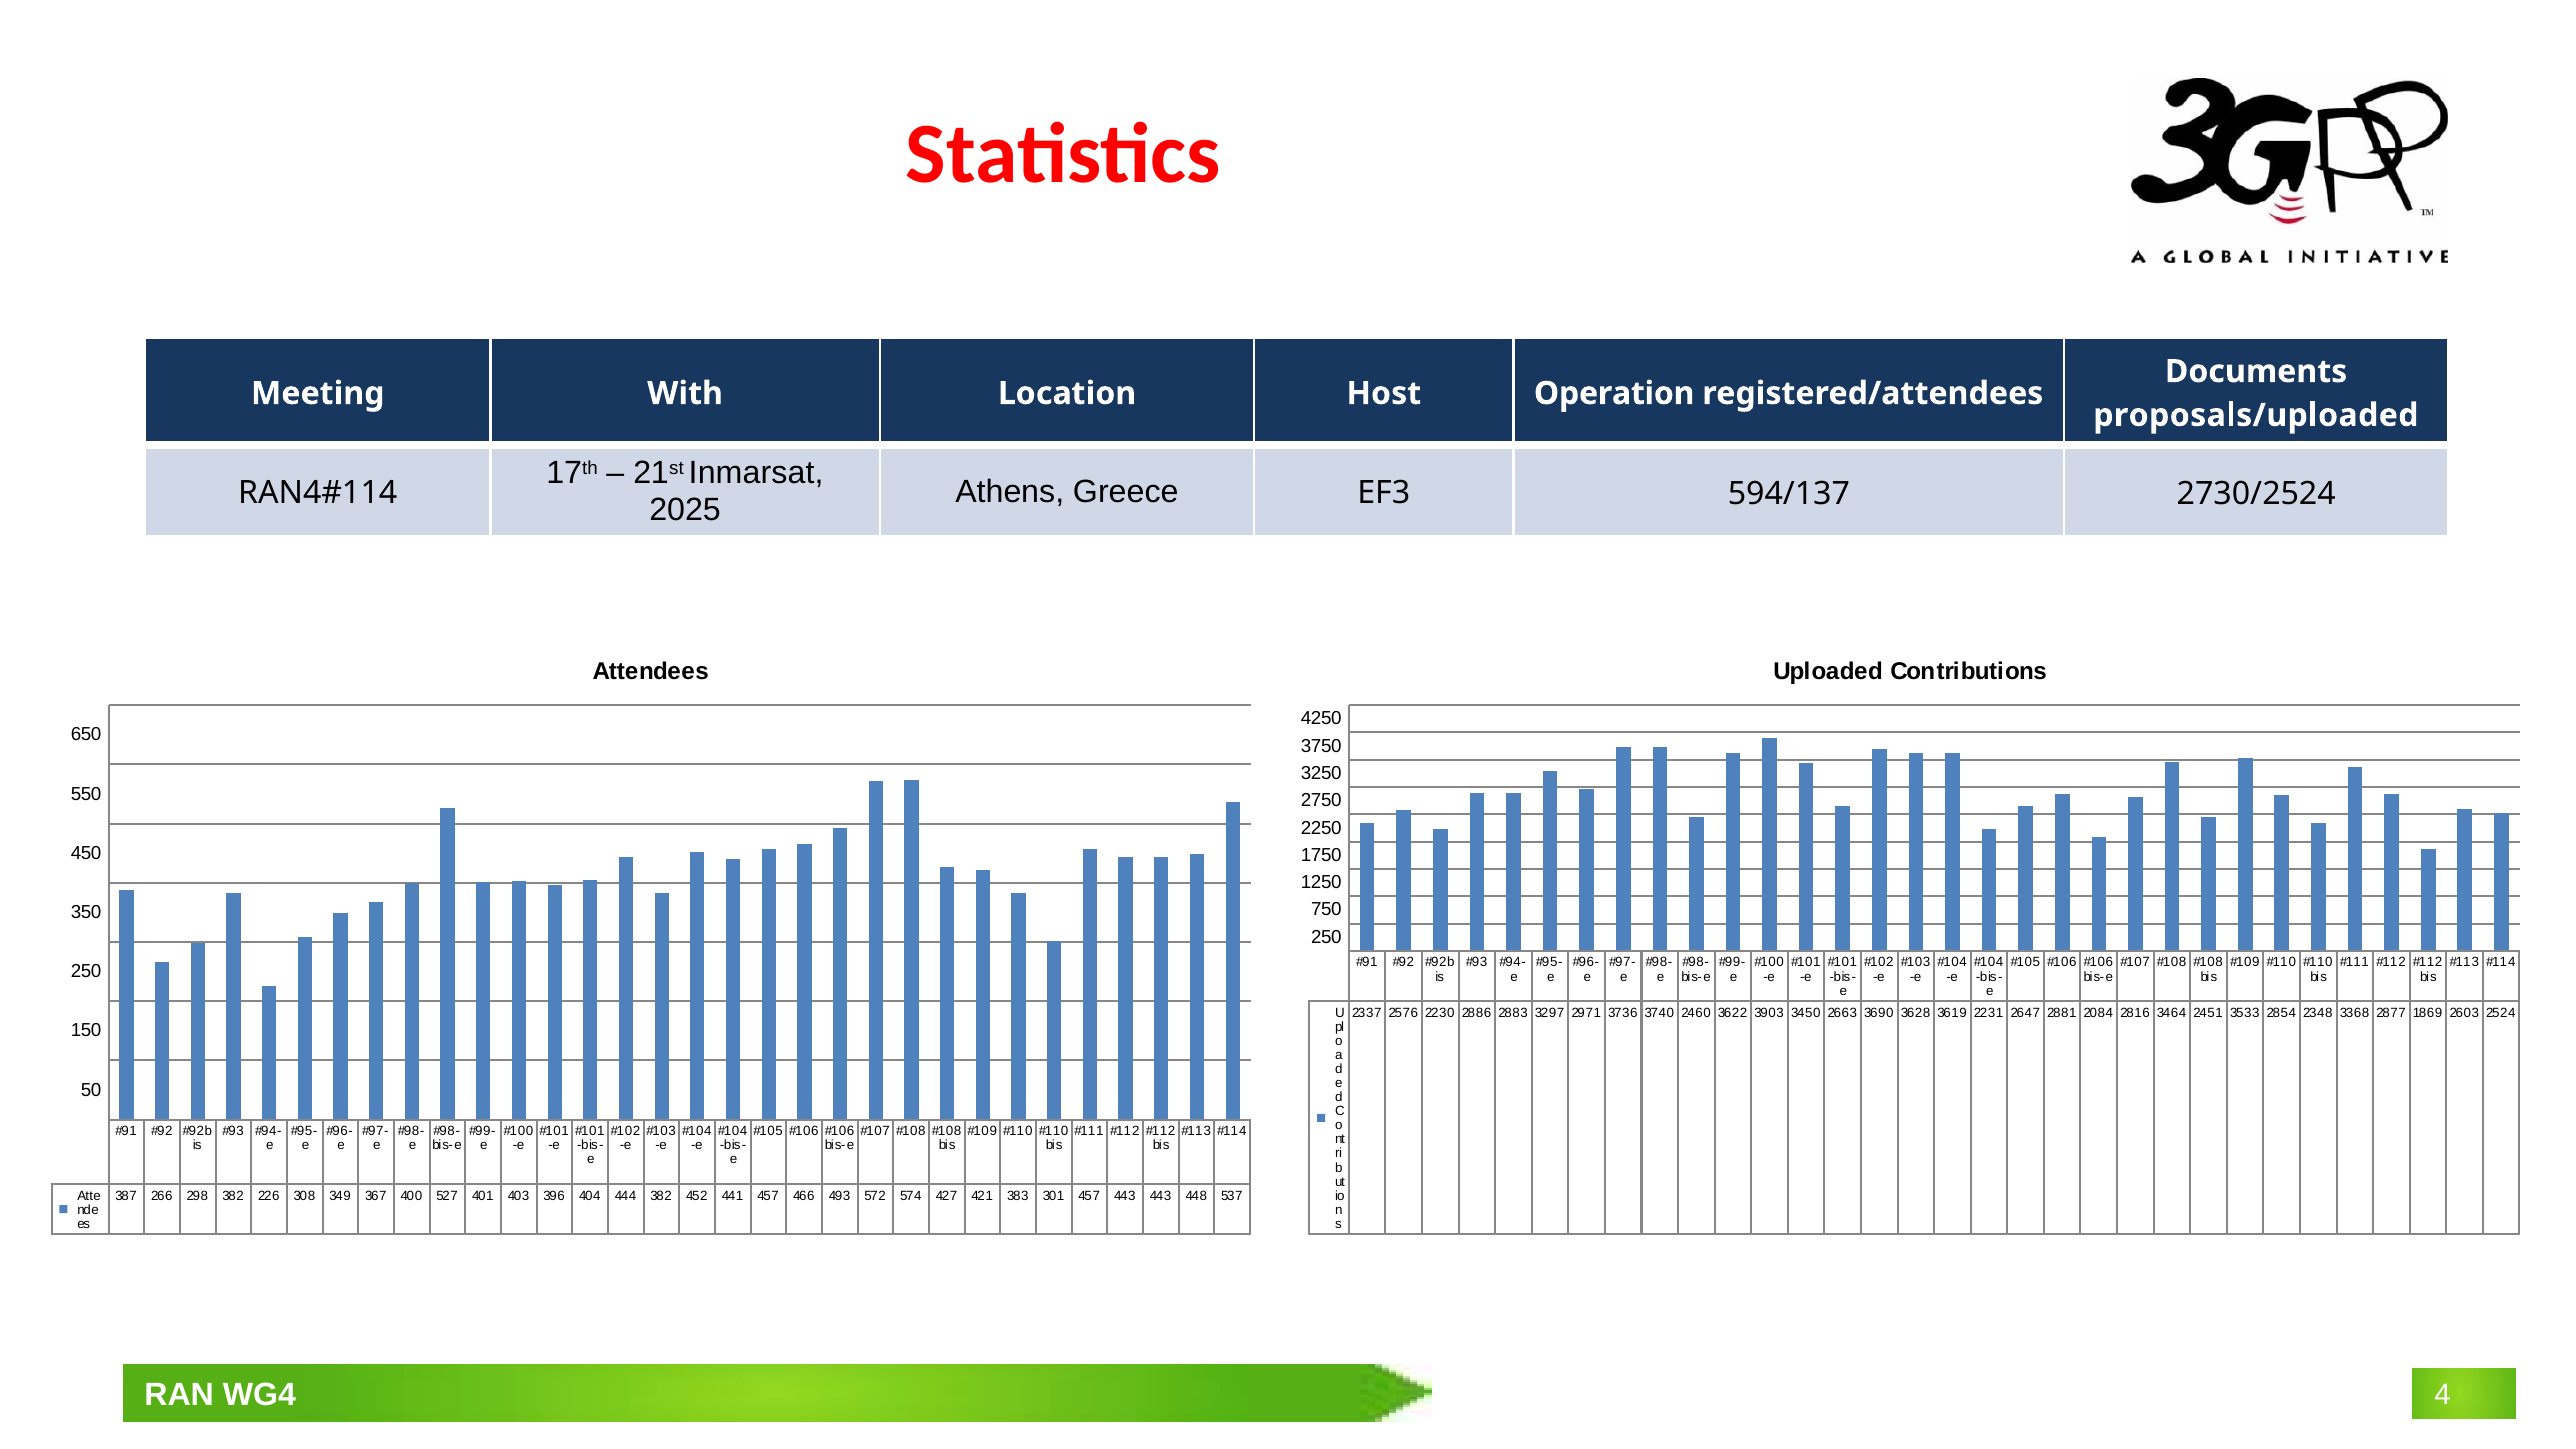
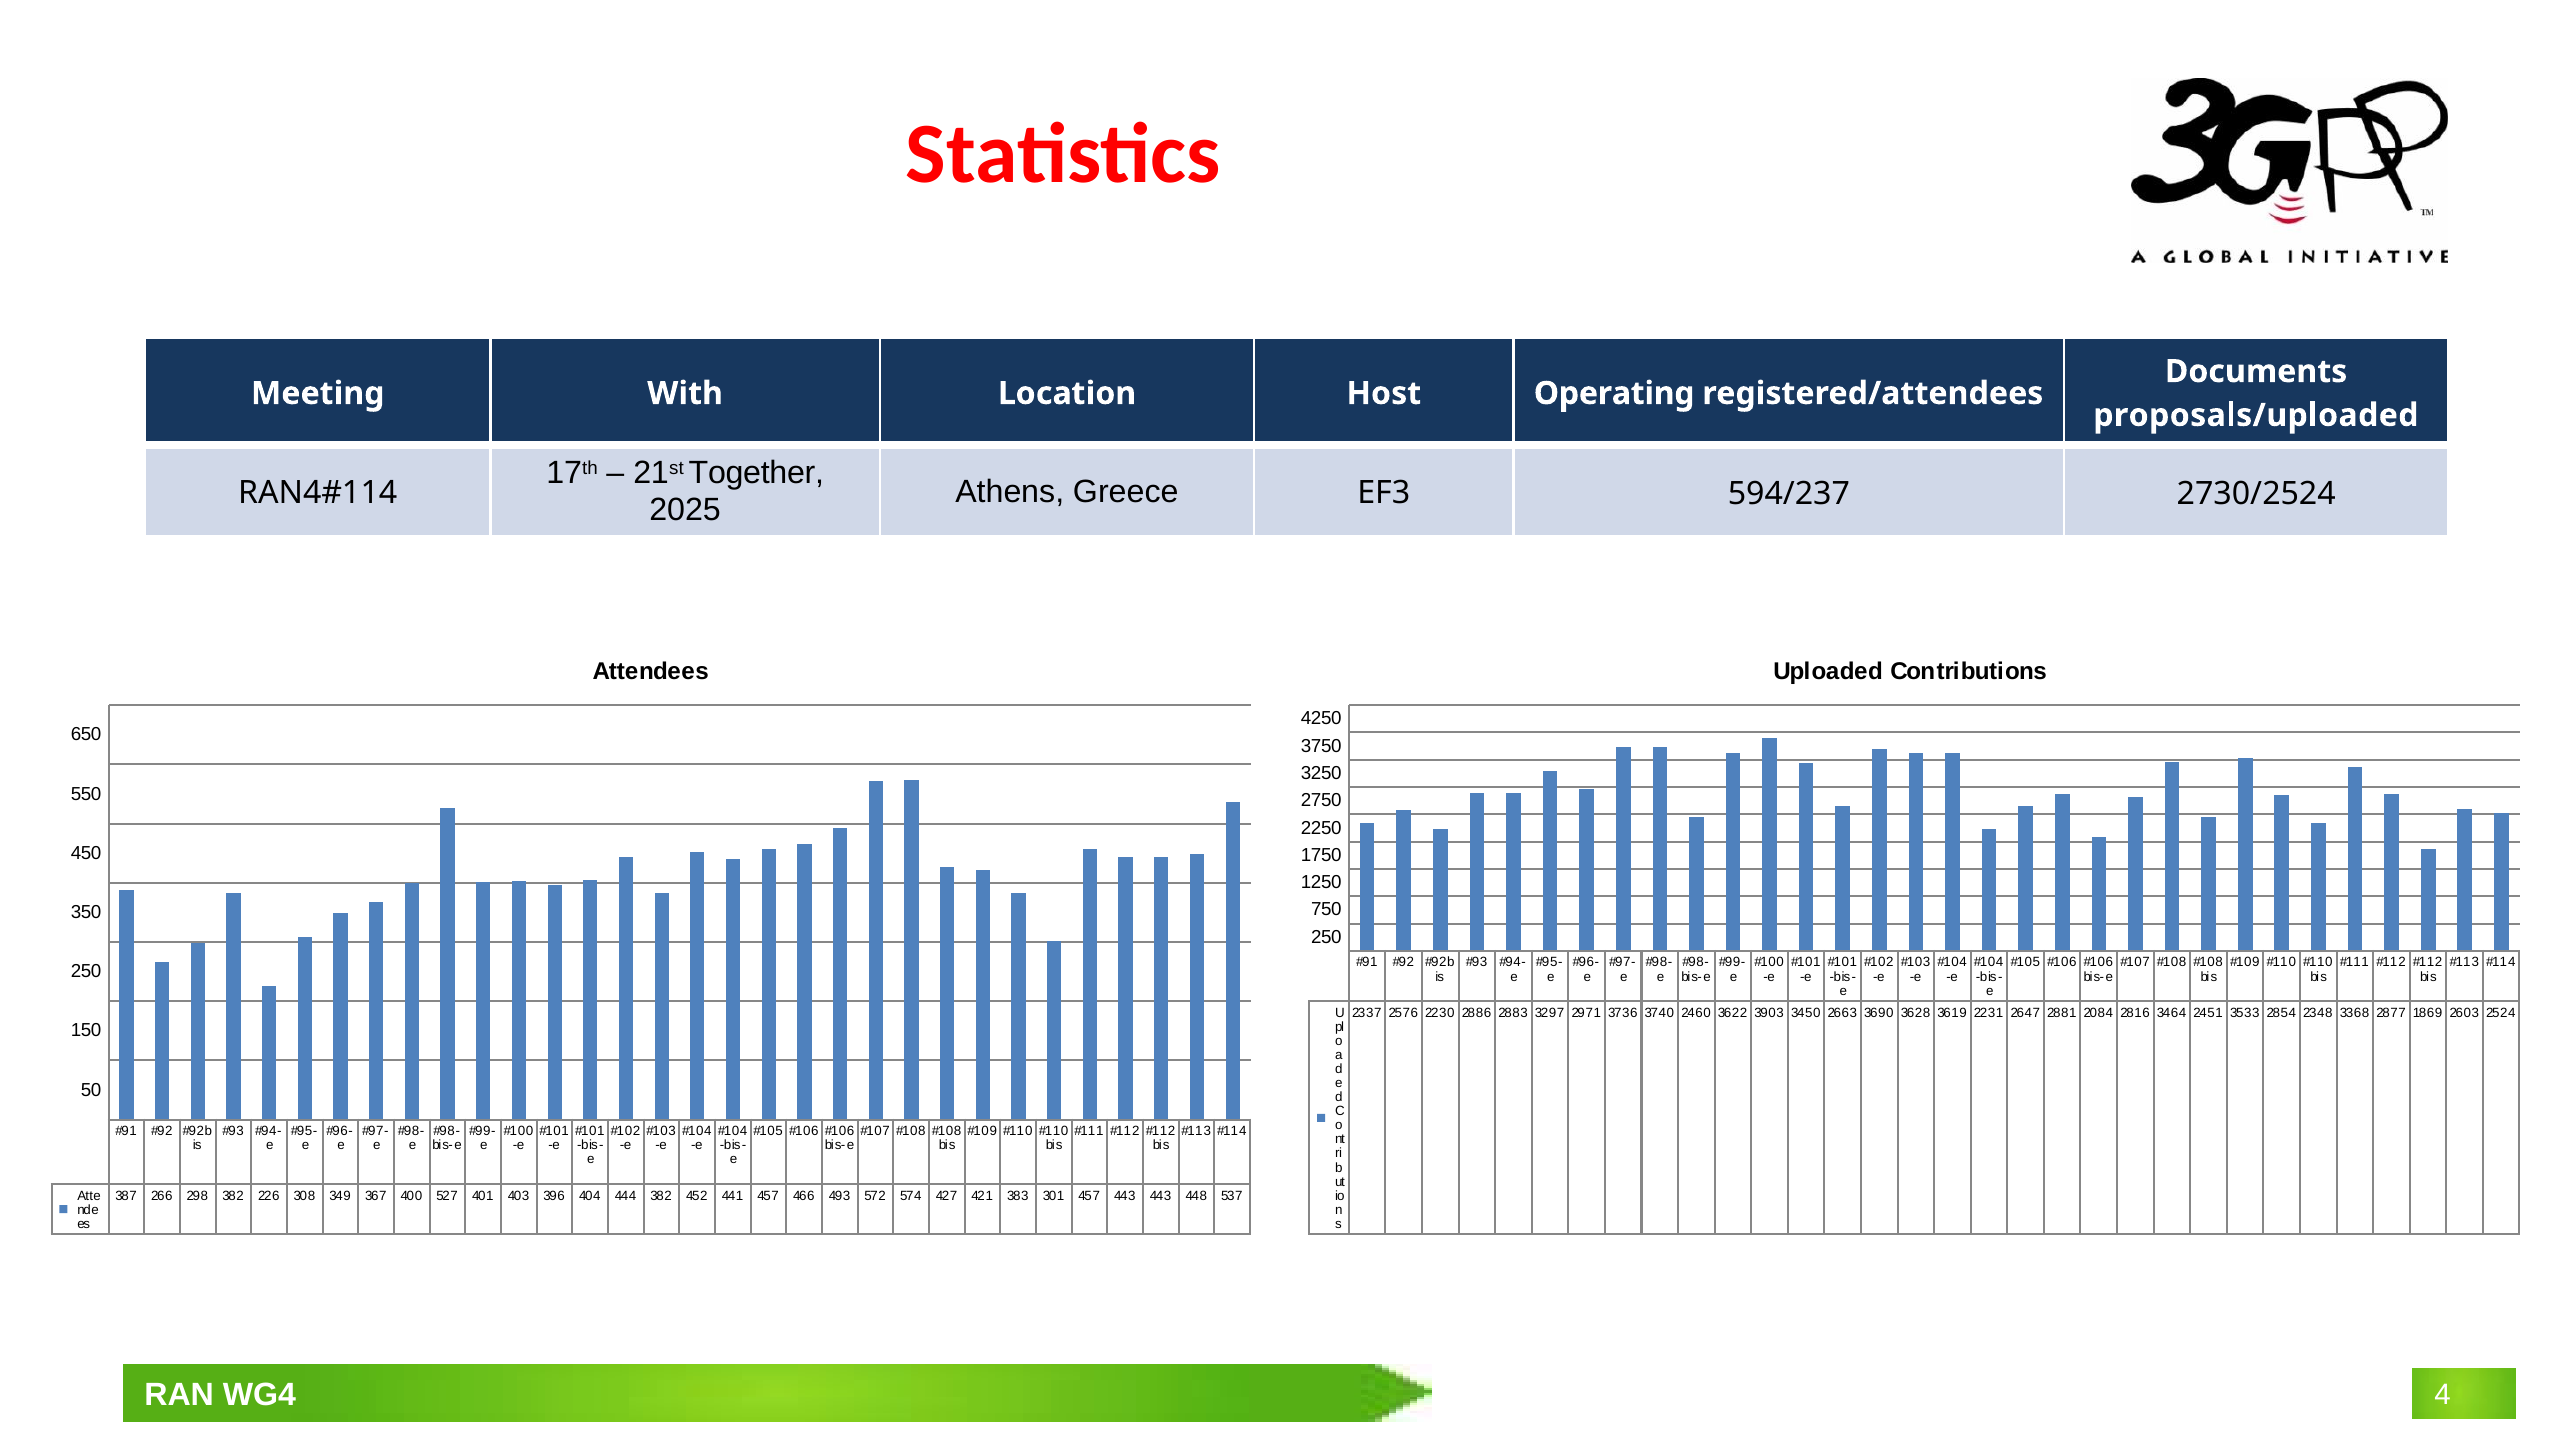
Operation: Operation -> Operating (1614, 393)
Inmarsat: Inmarsat -> Together (756, 473)
594/137: 594/137 -> 594/237 (1789, 494)
